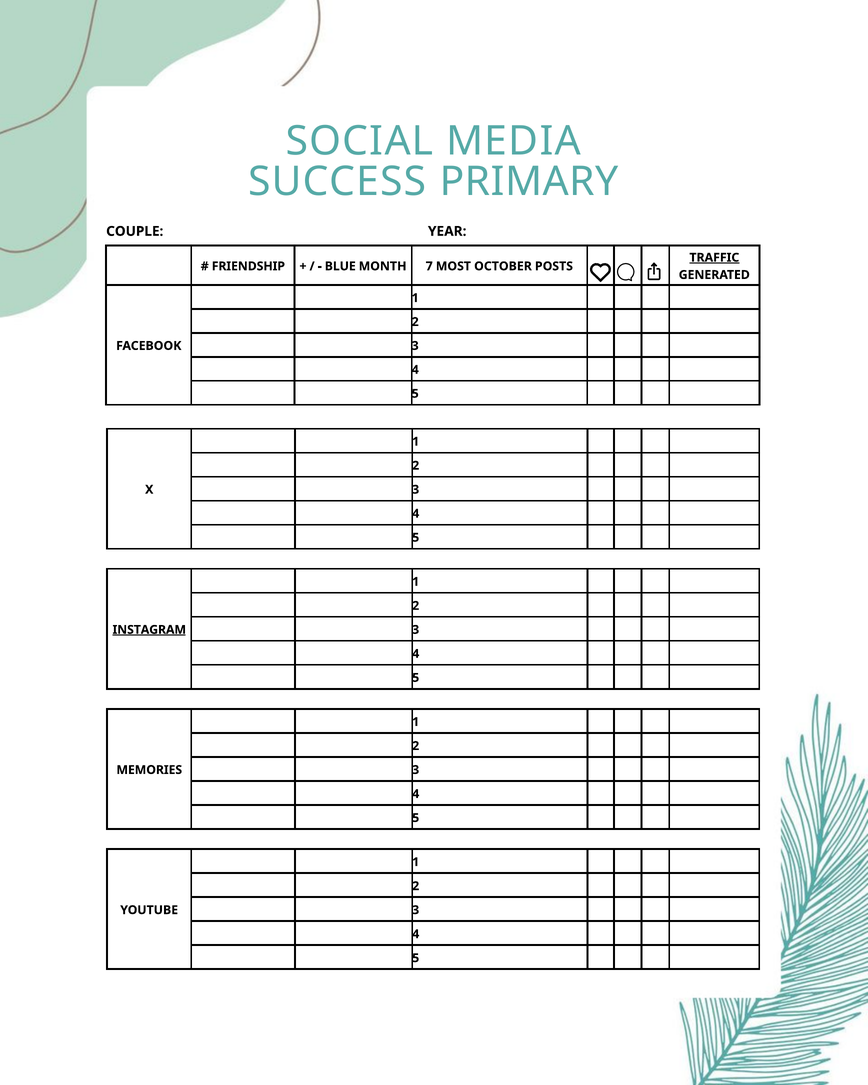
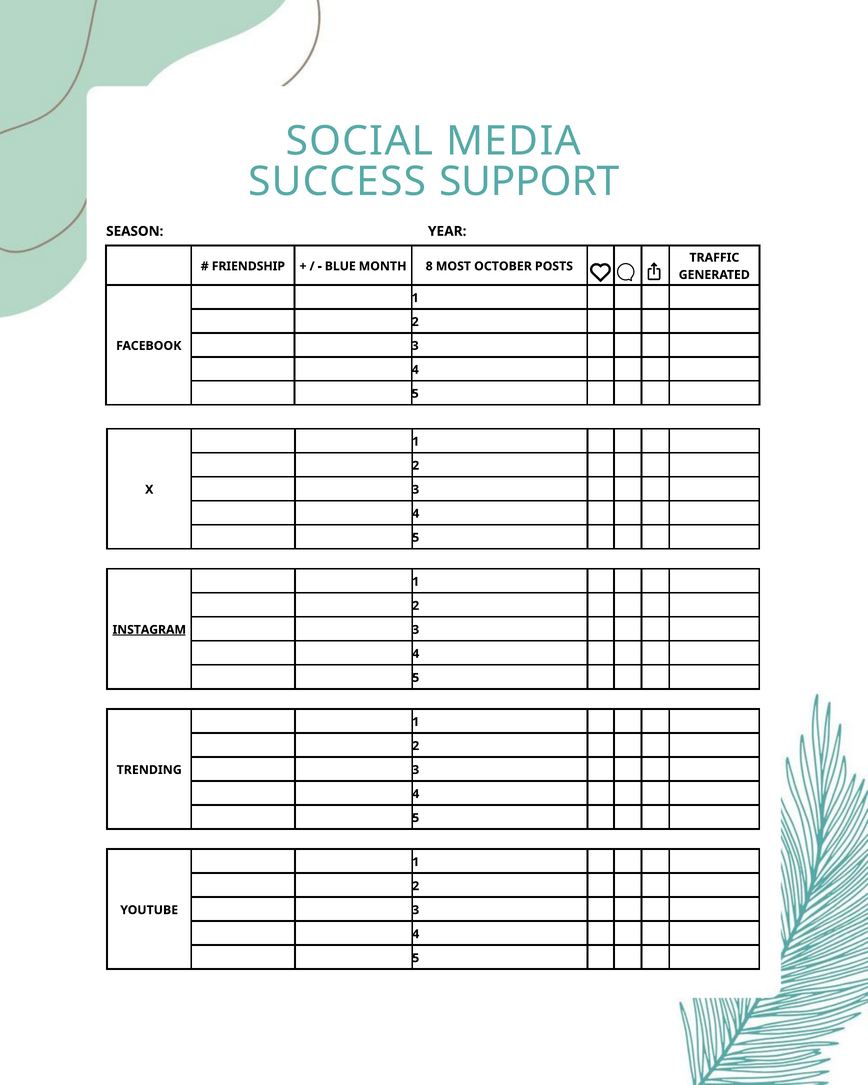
PRIMARY: PRIMARY -> SUPPORT (529, 182)
COUPLE: COUPLE -> SEASON (135, 231)
TRAFFIC underline: present -> none (714, 258)
7: 7 -> 8 (429, 266)
MEMORIES: MEMORIES -> TRENDING (149, 770)
